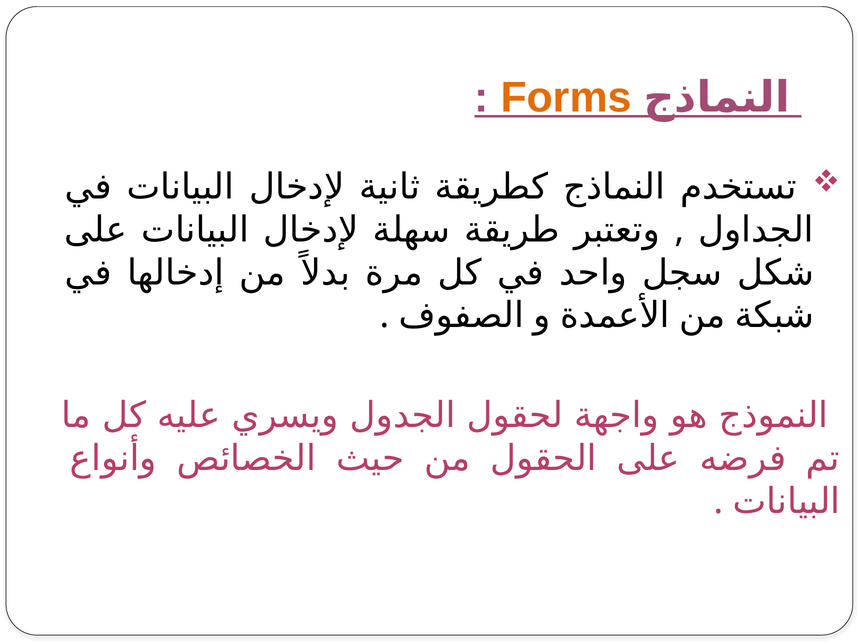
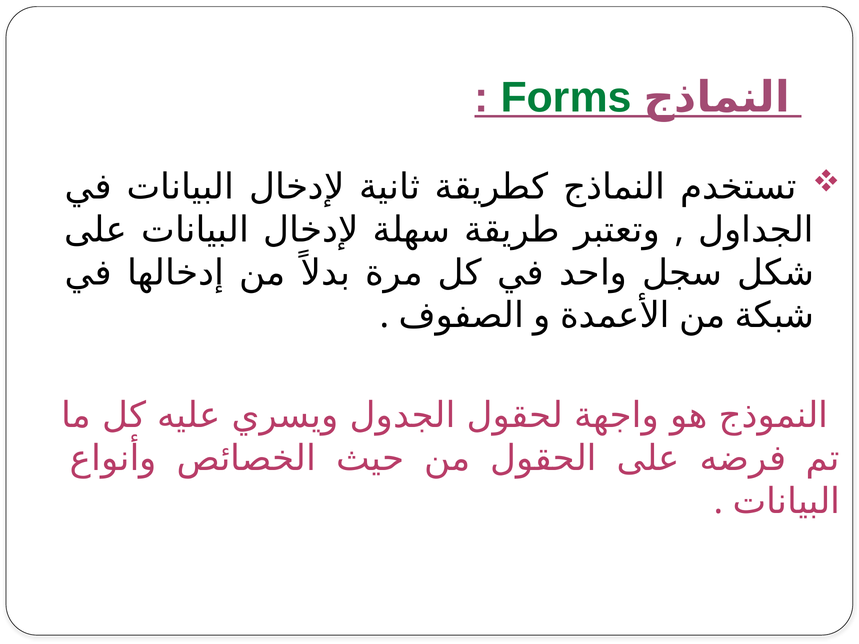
Forms colour: orange -> green (566, 97)
